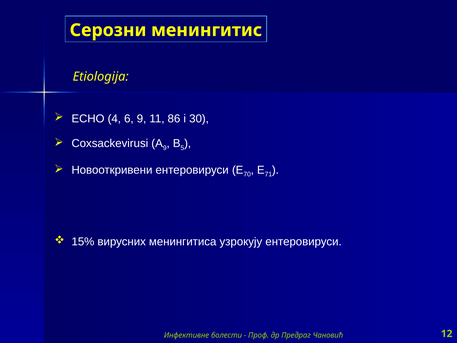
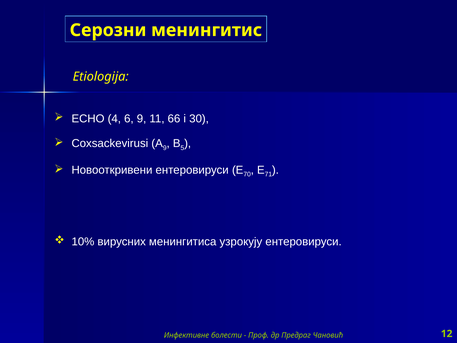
86: 86 -> 66 (174, 119)
15%: 15% -> 10% (83, 242)
